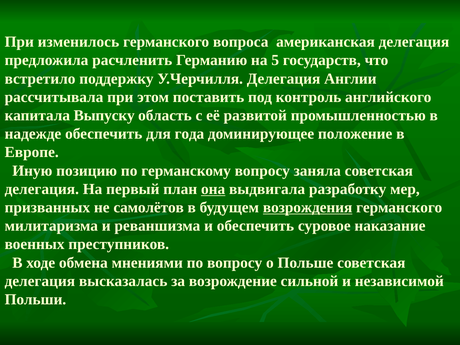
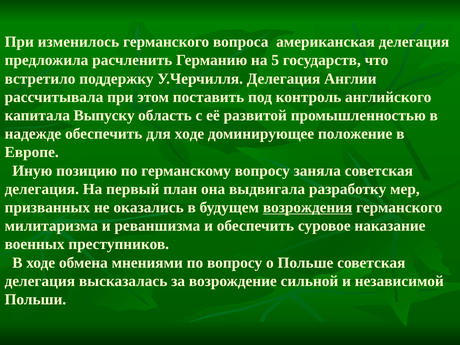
для года: года -> ходе (189, 134)
она underline: present -> none (213, 189)
самолётов: самолётов -> оказались (149, 207)
